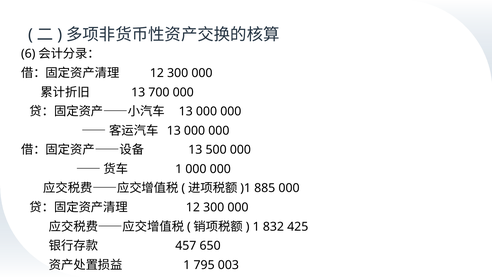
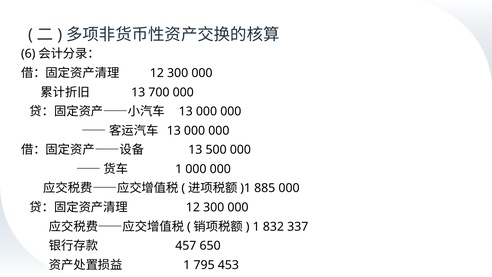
425: 425 -> 337 (298, 226)
003: 003 -> 453 (228, 265)
